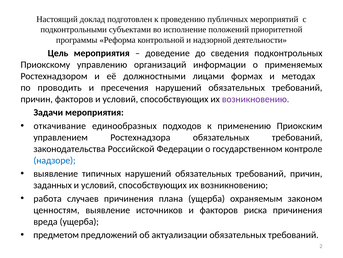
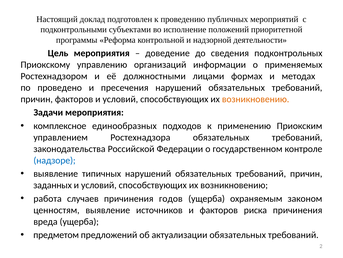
проводить: проводить -> проведено (60, 87)
возникновению colour: purple -> orange (256, 99)
откачивание: откачивание -> комплексное (60, 126)
плана: плана -> годов (171, 198)
